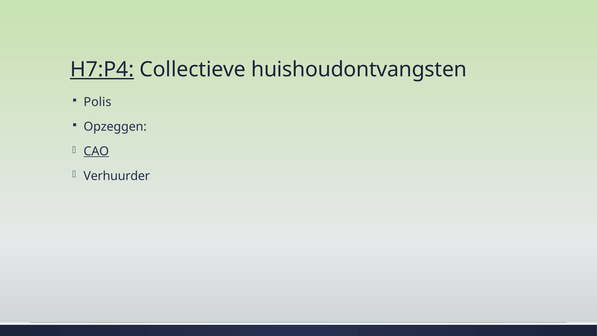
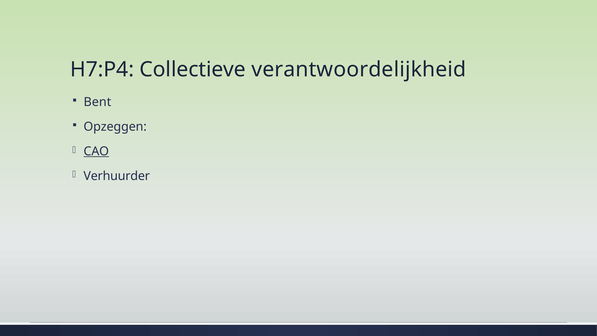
H7:P4 underline: present -> none (102, 69)
huishoudontvangsten: huishoudontvangsten -> verantwoordelijkheid (359, 69)
Polis: Polis -> Bent (97, 102)
